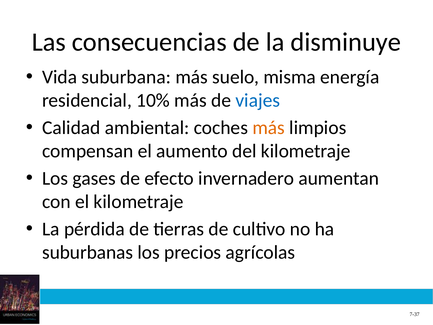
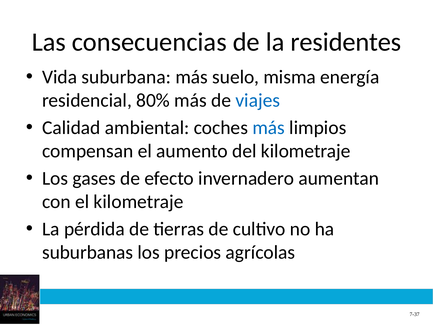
disminuye: disminuye -> residentes (346, 42)
10%: 10% -> 80% (153, 100)
más colour: orange -> blue (269, 128)
